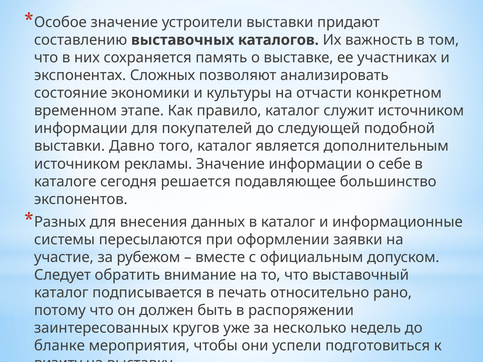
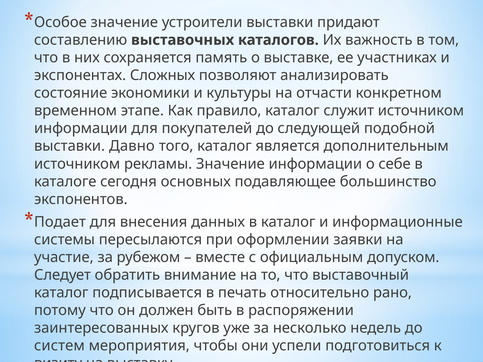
решается: решается -> основных (196, 182)
Разных: Разных -> Подает (60, 222)
бланке: бланке -> систем (59, 346)
